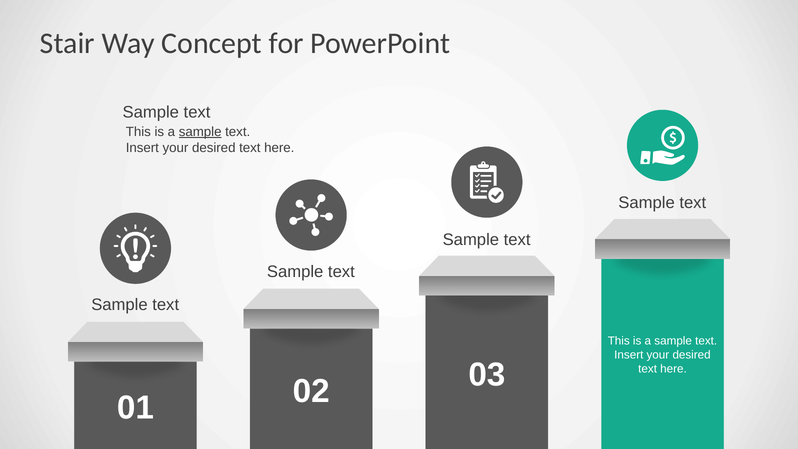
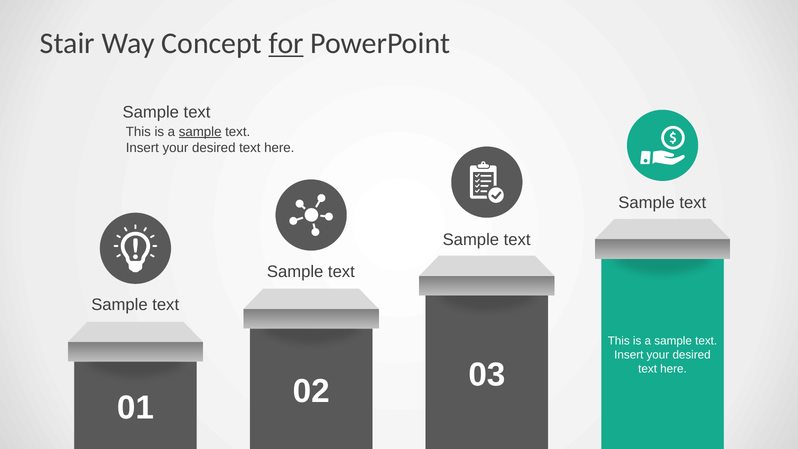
for underline: none -> present (286, 43)
